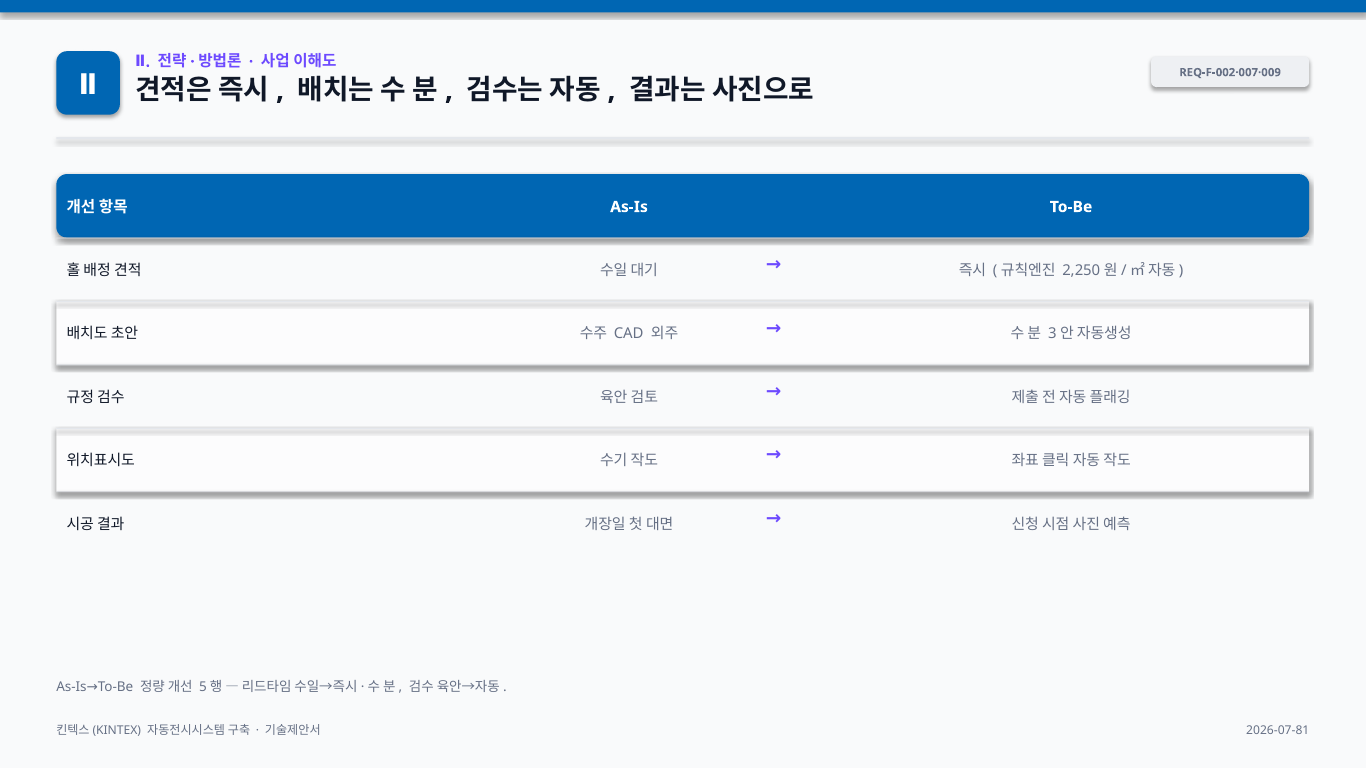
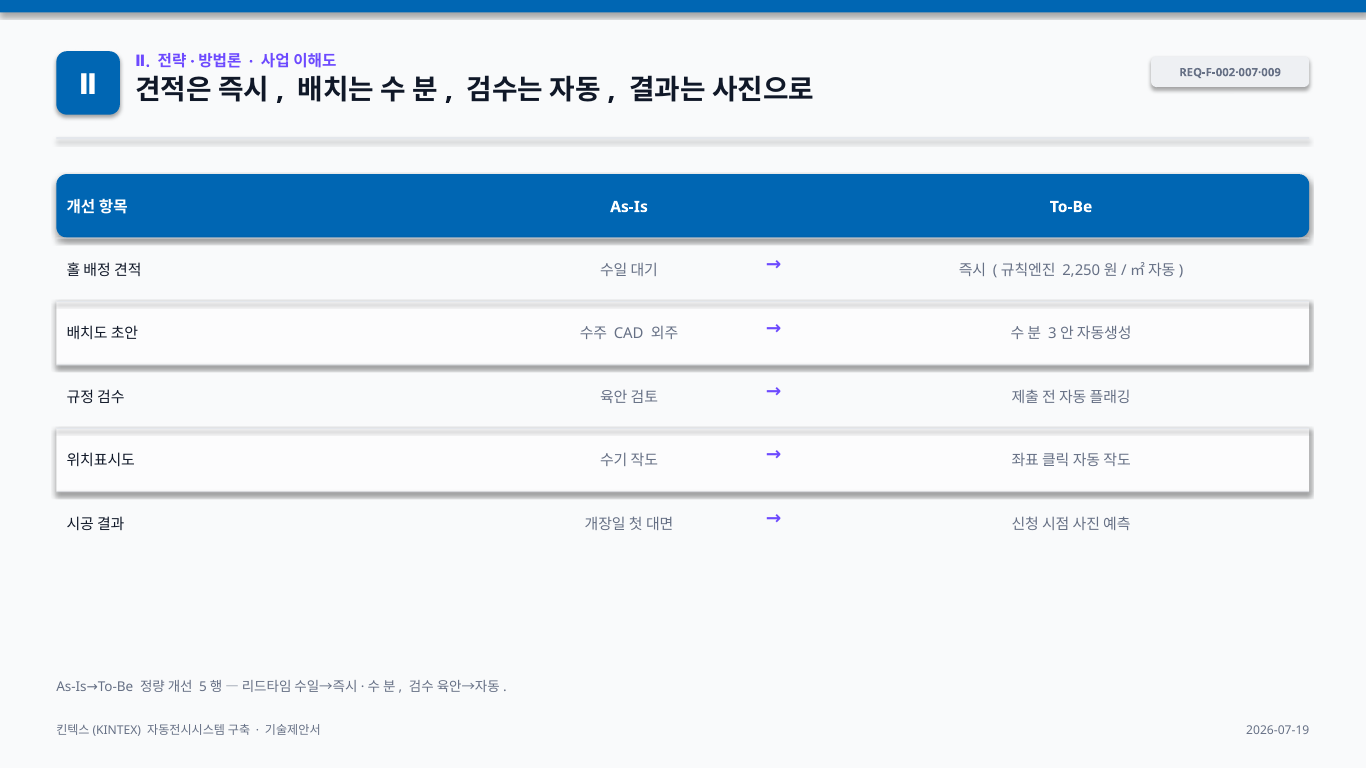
2026-07-81: 2026-07-81 -> 2026-07-19 (1278, 731)
